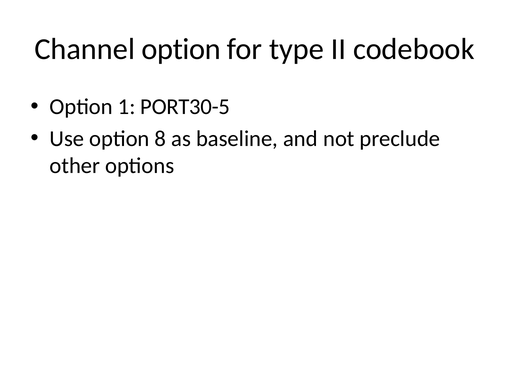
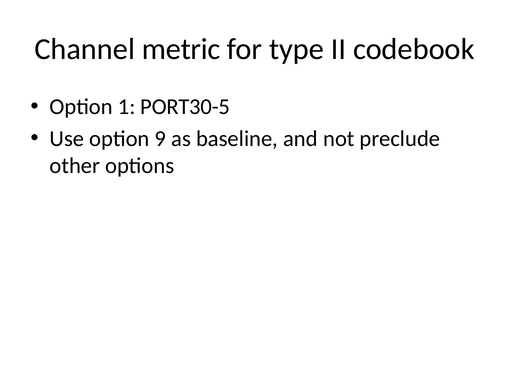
Channel option: option -> metric (181, 49)
8: 8 -> 9 (160, 138)
